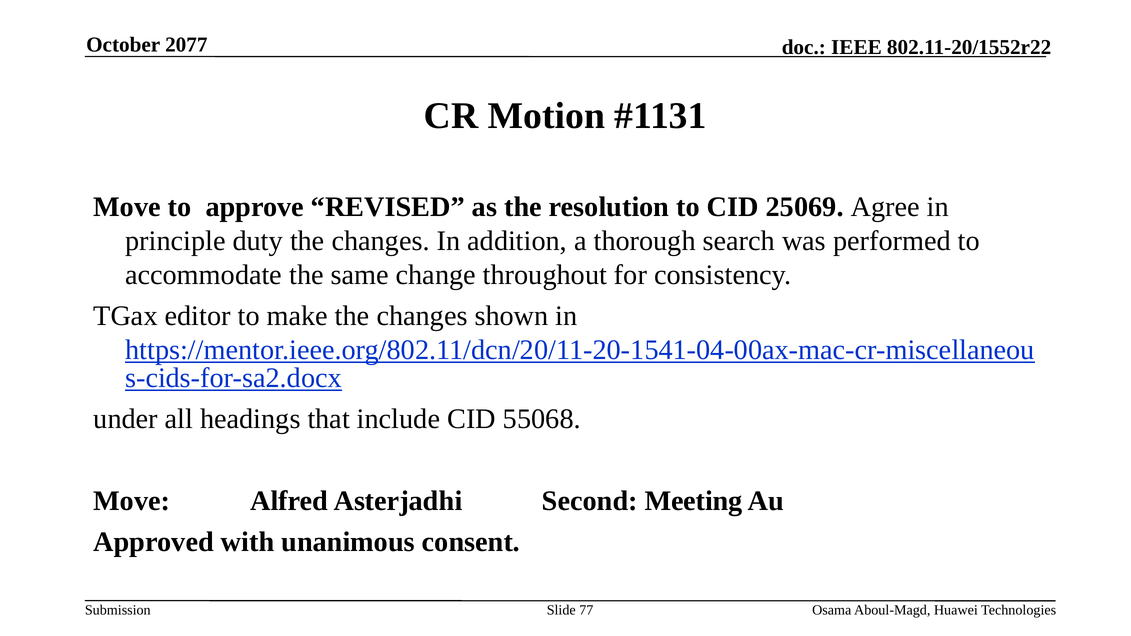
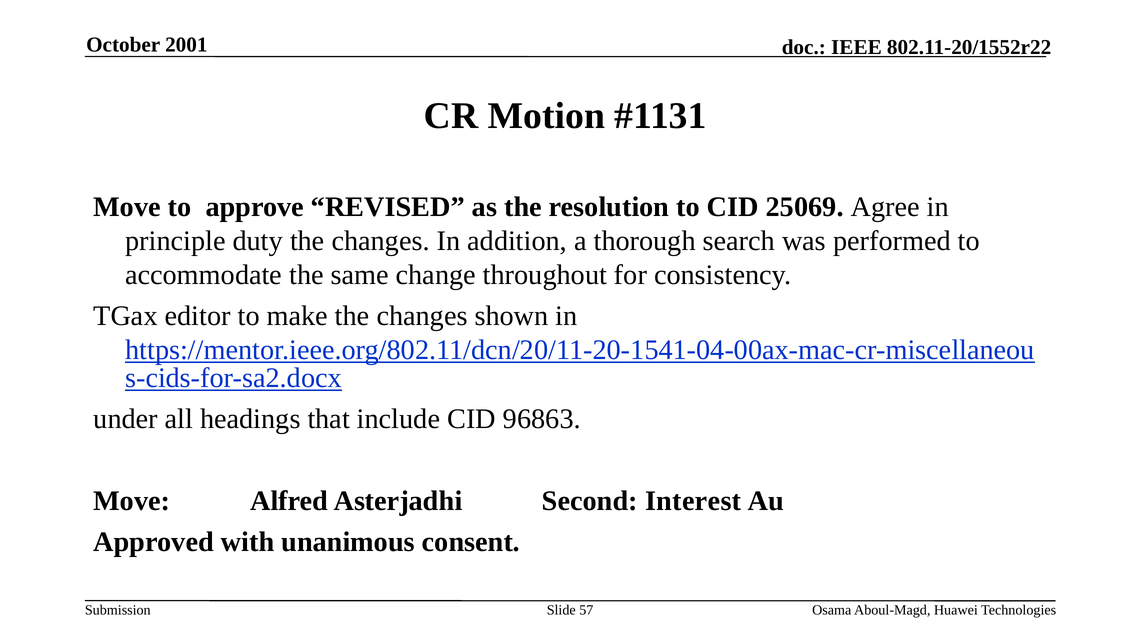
2077: 2077 -> 2001 (186, 45)
55068: 55068 -> 96863 (542, 419)
Meeting: Meeting -> Interest (693, 501)
77: 77 -> 57 (586, 610)
